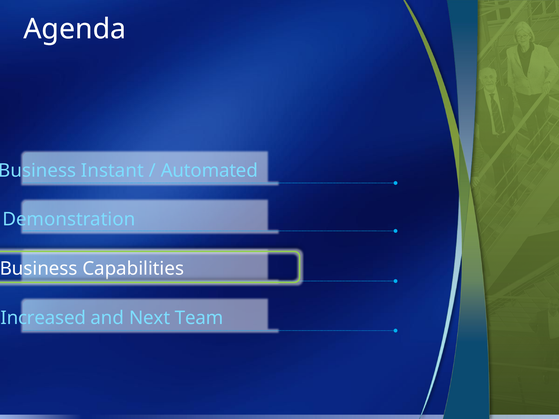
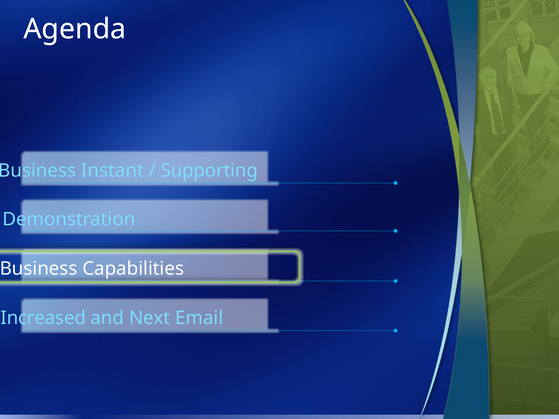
Automated: Automated -> Supporting (209, 171)
Team: Team -> Email (199, 318)
